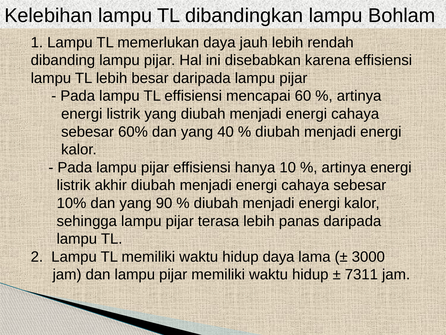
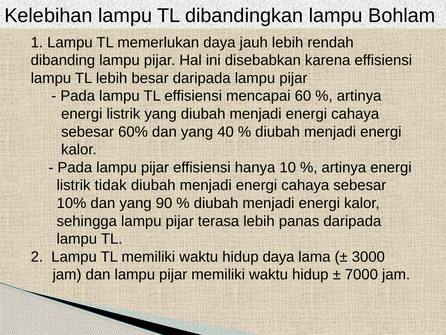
akhir: akhir -> tidak (111, 185)
7311: 7311 -> 7000 (361, 274)
